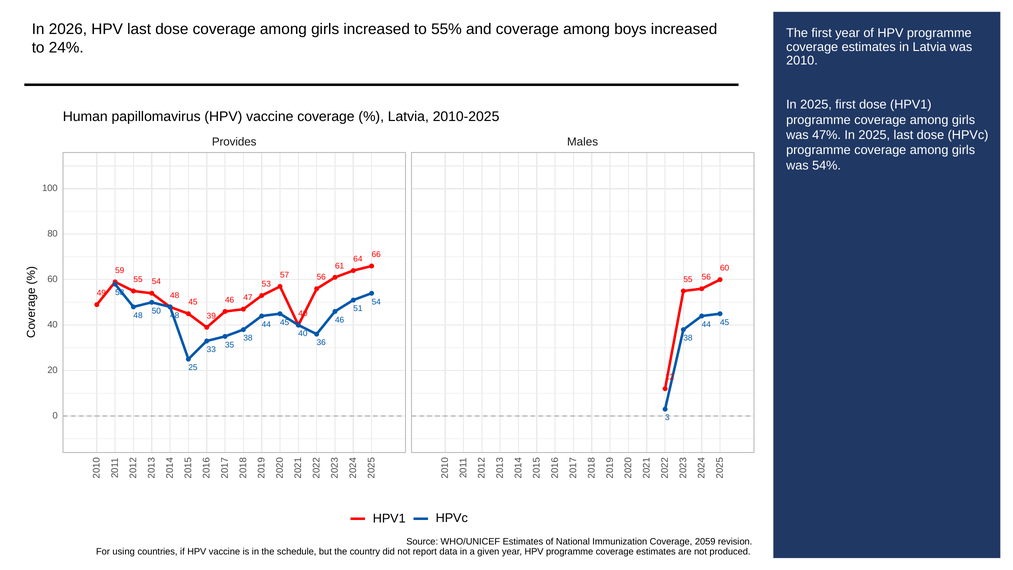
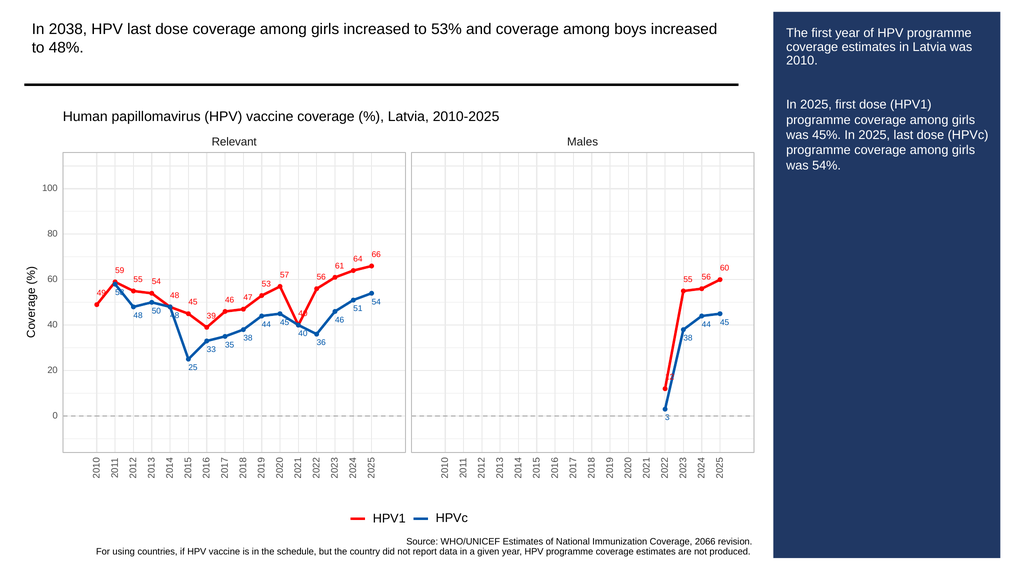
2026: 2026 -> 2038 (68, 29)
55%: 55% -> 53% (446, 29)
24%: 24% -> 48% (66, 48)
47%: 47% -> 45% (827, 135)
Provides: Provides -> Relevant (234, 142)
2059: 2059 -> 2066 (705, 541)
